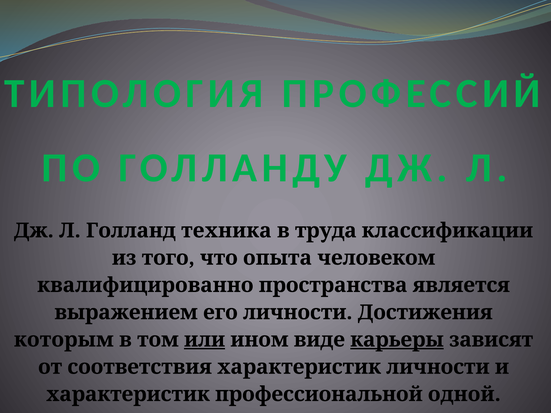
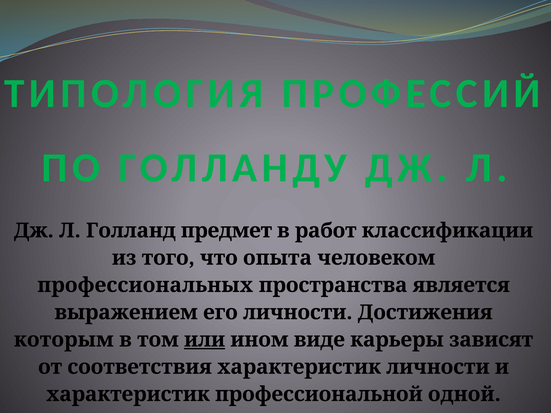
техника: техника -> предмет (227, 231)
труда: труда -> работ (326, 231)
квалифицированно: квалифицированно -> профессиональных (145, 285)
карьеры underline: present -> none (397, 340)
